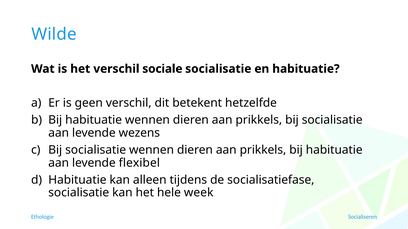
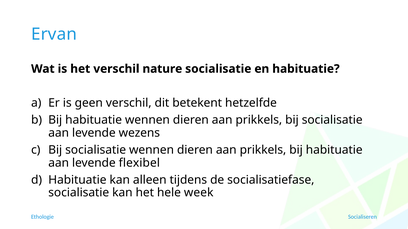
Wilde: Wilde -> Ervan (54, 34)
sociale: sociale -> nature (162, 69)
